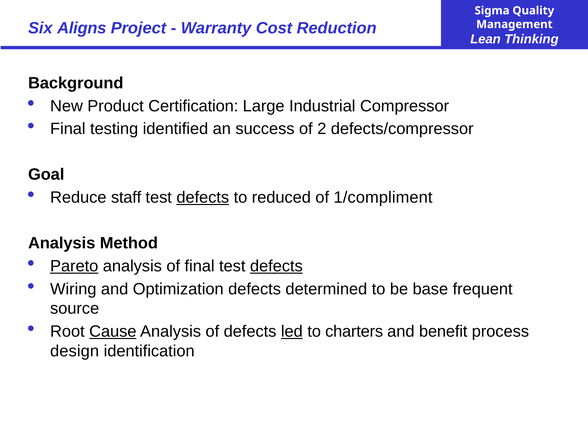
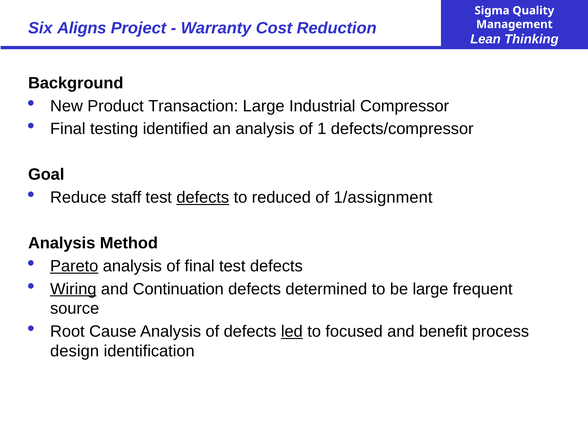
Certification: Certification -> Transaction (193, 106)
an success: success -> analysis (265, 129)
2: 2 -> 1 (322, 129)
1/compliment: 1/compliment -> 1/assignment (383, 197)
defects underline: present -> none (276, 266)
Wiring underline: none -> present (73, 289)
Optimization: Optimization -> Continuation (178, 289)
be base: base -> large (430, 289)
Cause underline: present -> none (113, 331)
charters: charters -> focused (354, 331)
